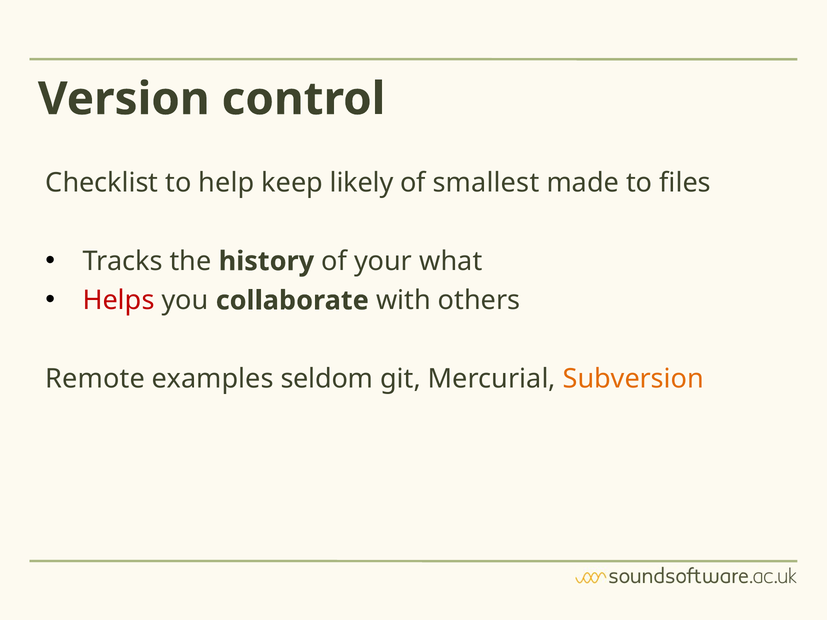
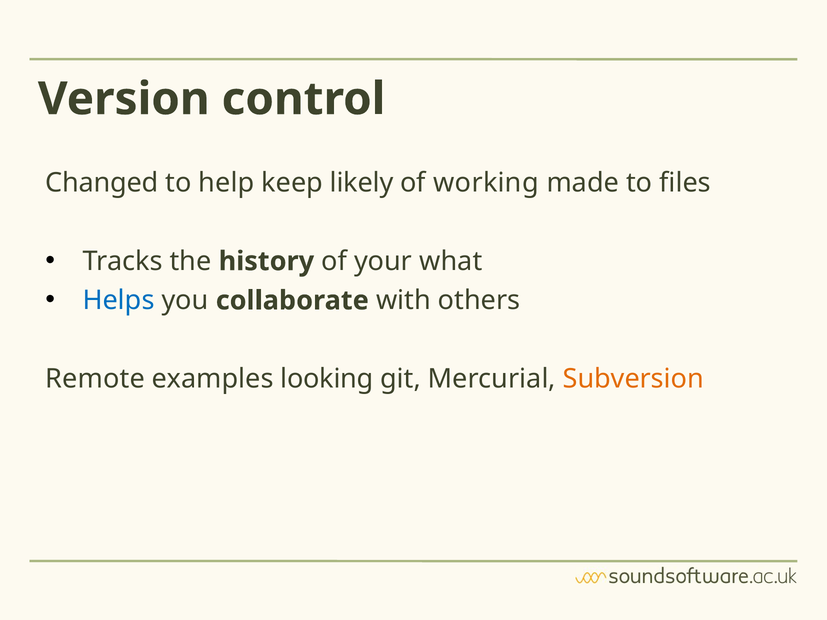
Checklist: Checklist -> Changed (102, 183)
smallest: smallest -> working (486, 183)
Helps colour: red -> blue (119, 301)
seldom: seldom -> looking (327, 379)
